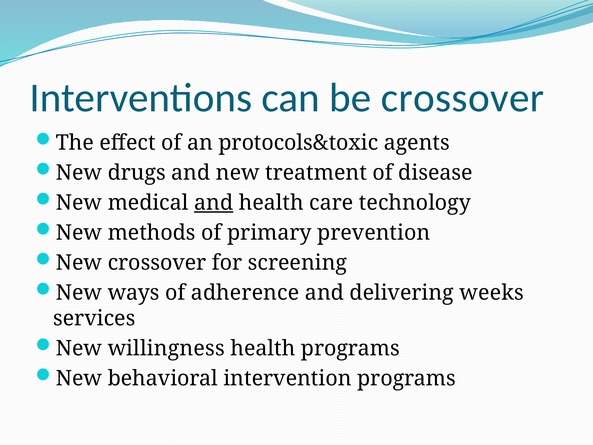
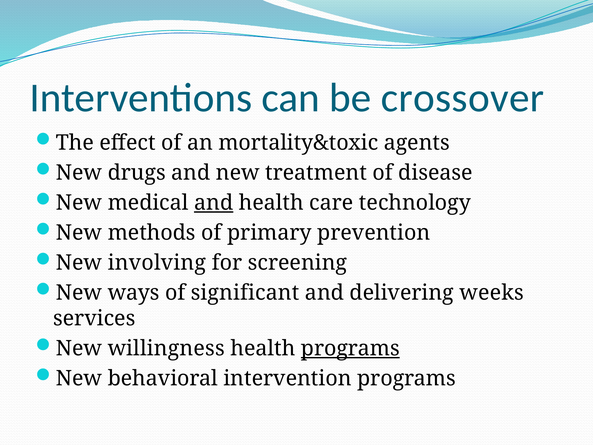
protocols&toxic: protocols&toxic -> mortality&toxic (298, 143)
New crossover: crossover -> involving (157, 263)
adherence: adherence -> significant (245, 293)
programs underline: none -> present (350, 348)
